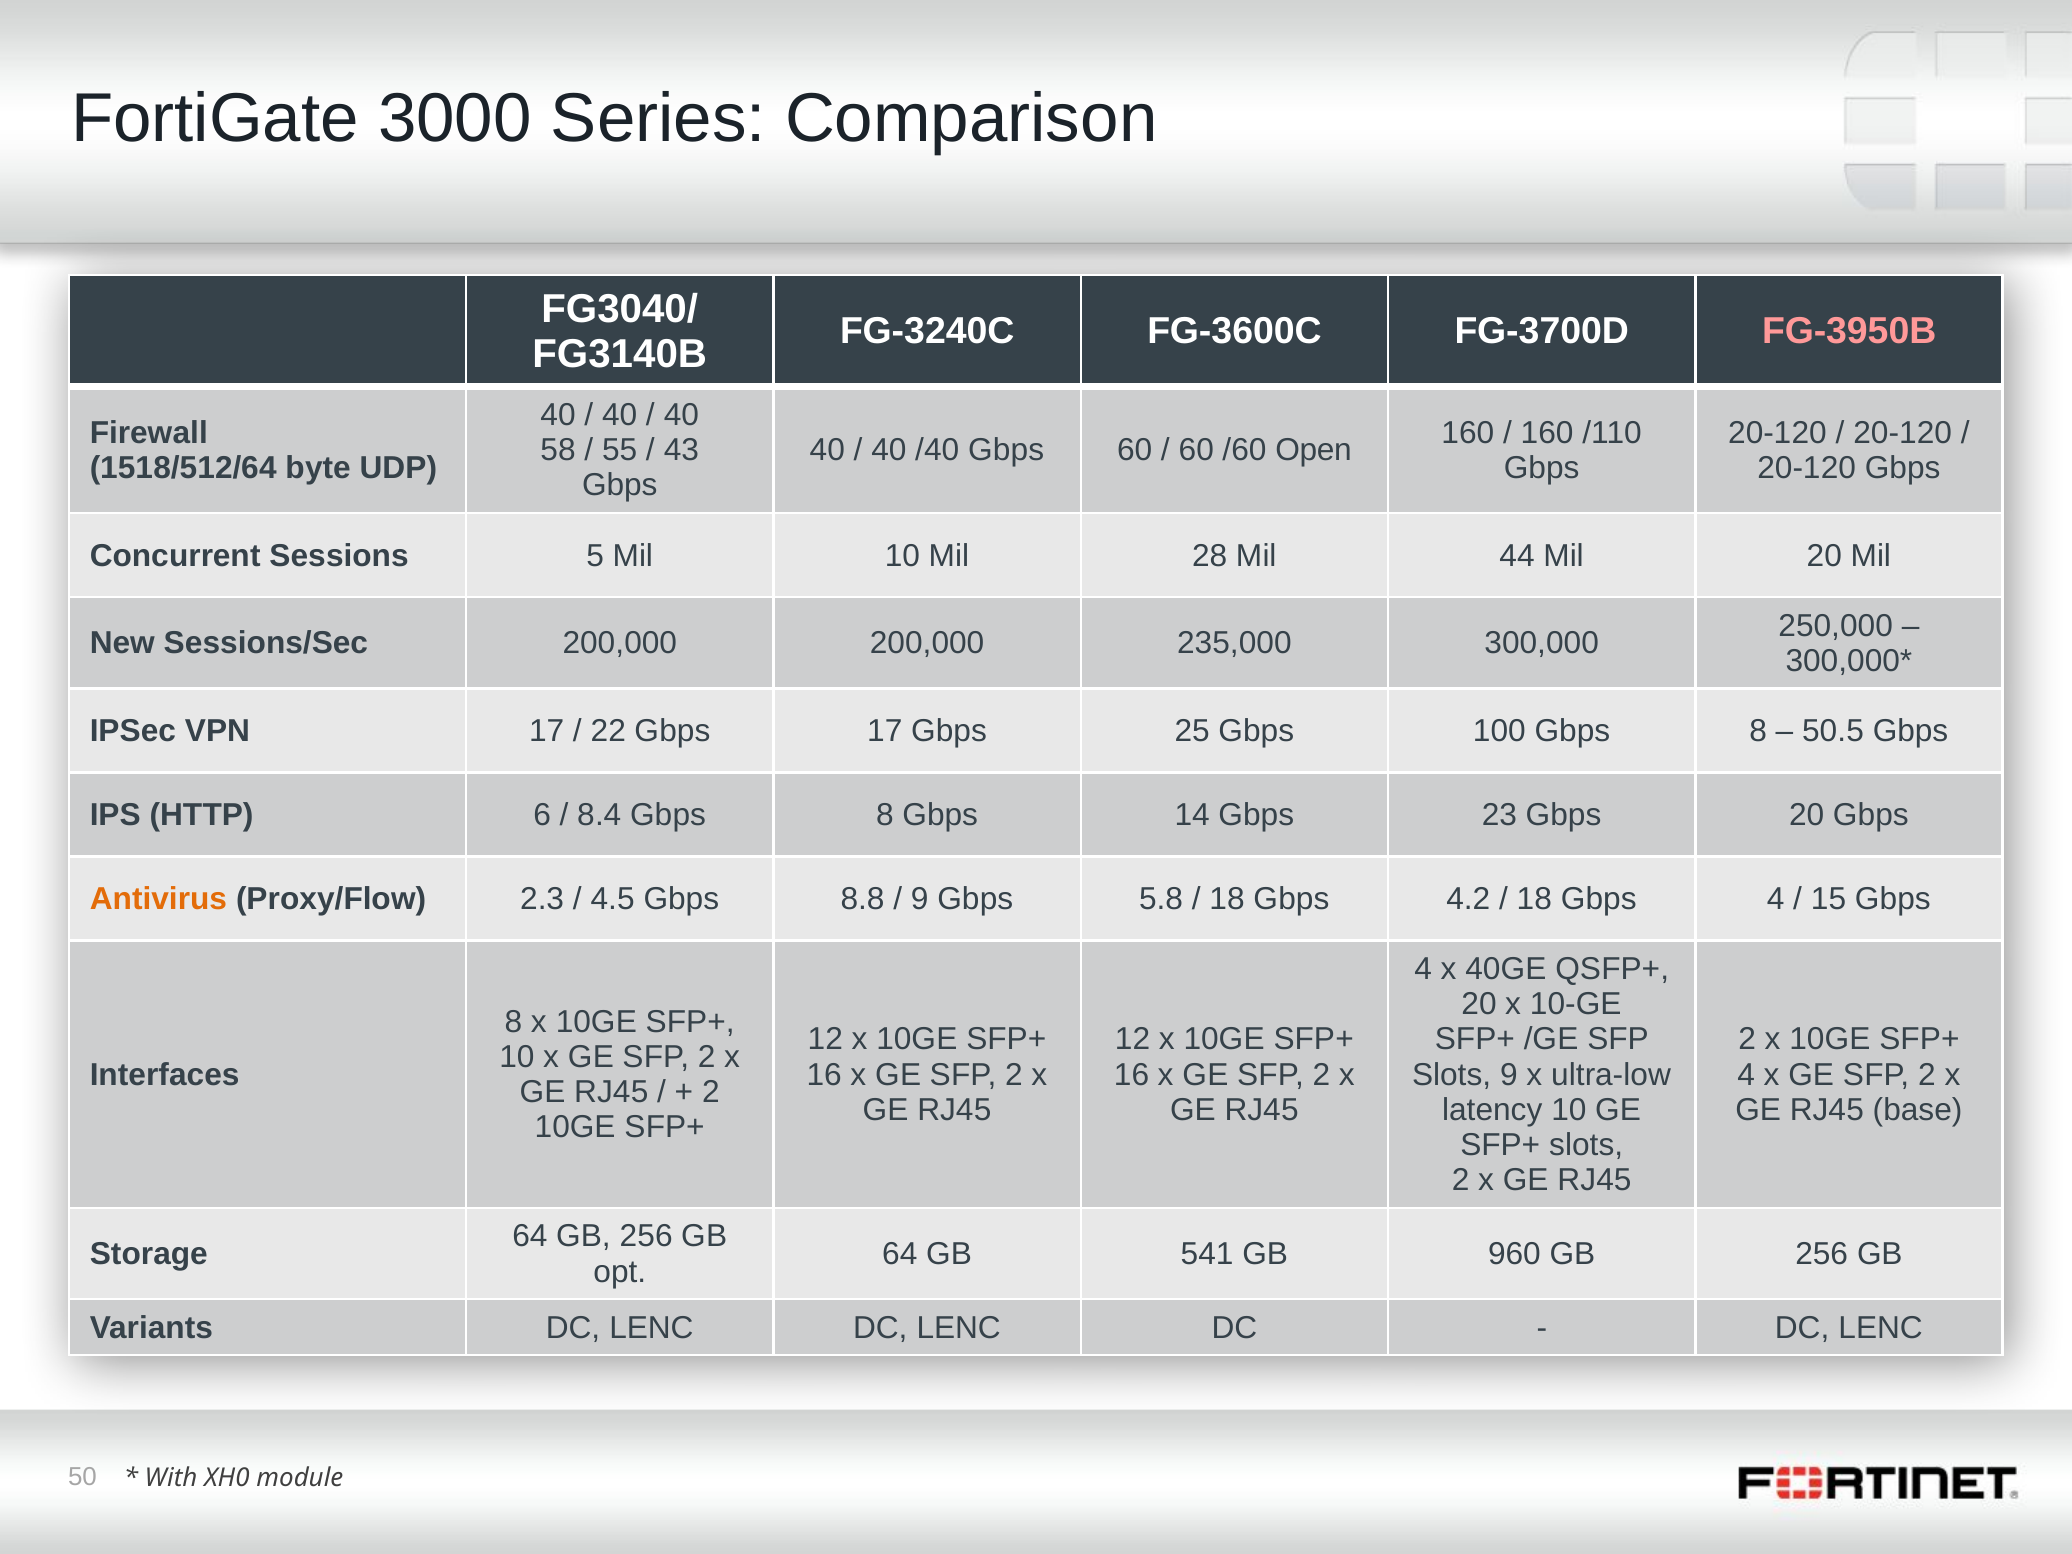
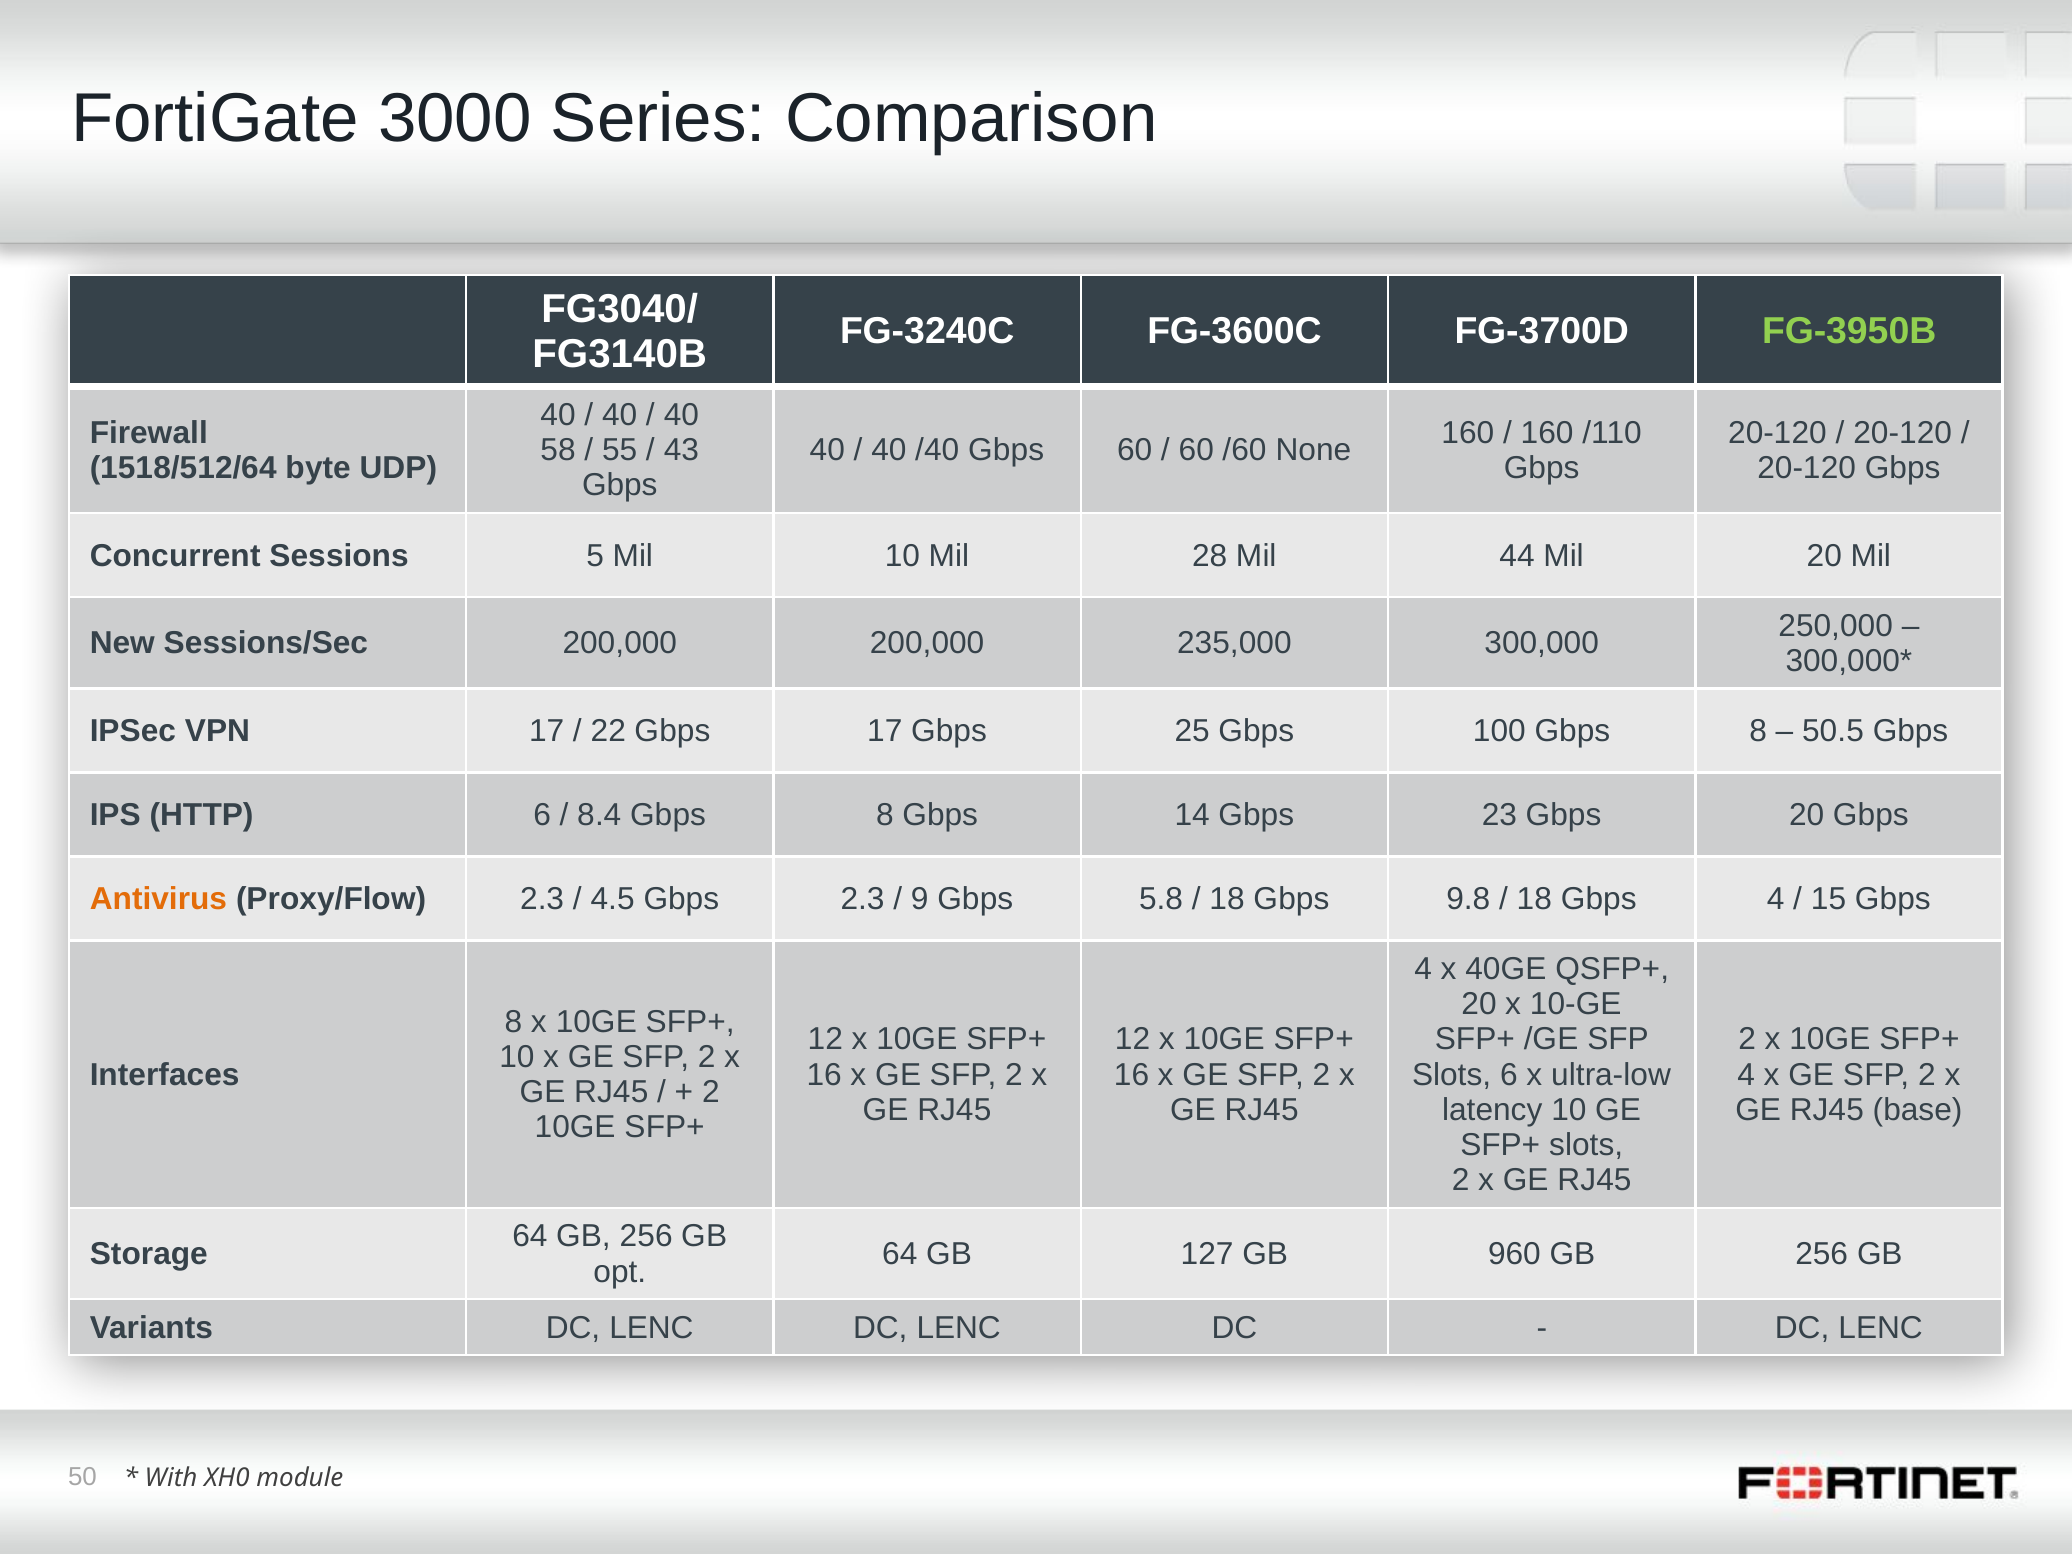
FG-3950B colour: pink -> light green (1849, 331)
Open: Open -> None (1313, 450)
Gbps 8.8: 8.8 -> 2.3 (863, 899)
4.2: 4.2 -> 9.8 (1468, 899)
Slots 9: 9 -> 6 (1509, 1075)
541: 541 -> 127 (1207, 1254)
